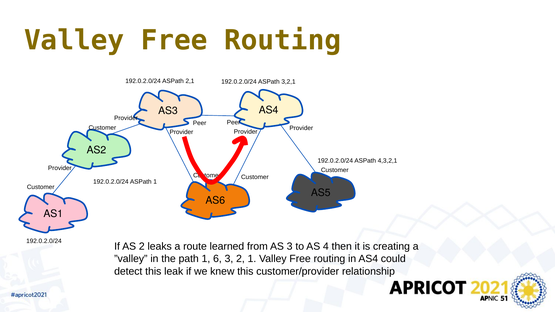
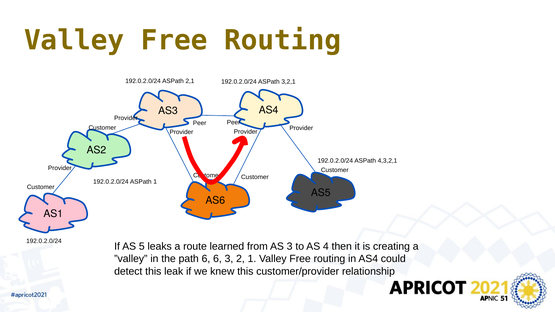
AS 2: 2 -> 5 (142, 246)
path 1: 1 -> 6 (206, 259)
